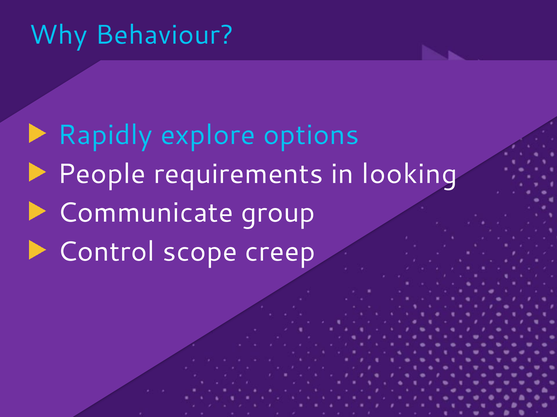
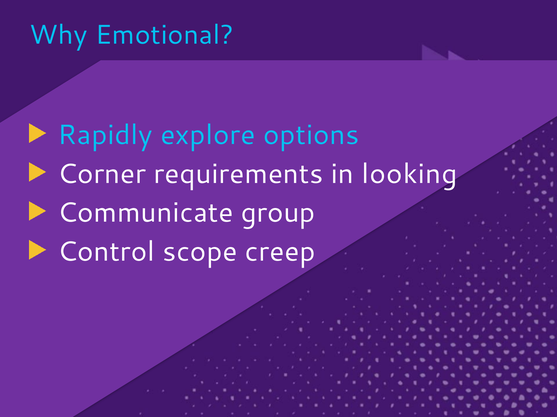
Behaviour: Behaviour -> Emotional (164, 35)
People: People -> Corner (102, 174)
